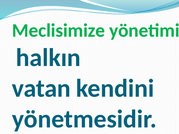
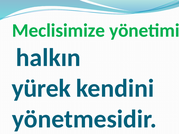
vatan: vatan -> yürek (41, 89)
